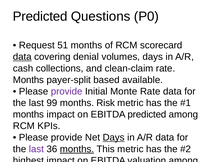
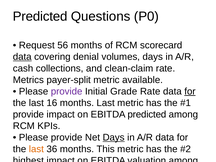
51: 51 -> 56 (63, 45)
Months: Months -> Metrics (28, 80)
payer-split based: based -> metric (107, 80)
Monte: Monte -> Grade (124, 91)
for underline: none -> present (190, 91)
99: 99 -> 16 (52, 103)
months Risk: Risk -> Last (106, 103)
months: months -> provide (28, 114)
last colour: purple -> orange (36, 149)
months underline: present -> none (77, 149)
